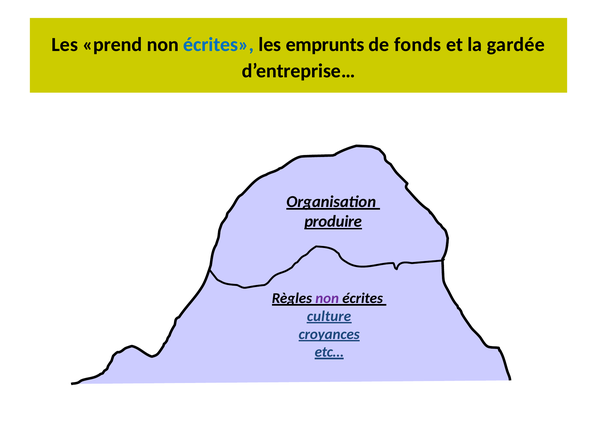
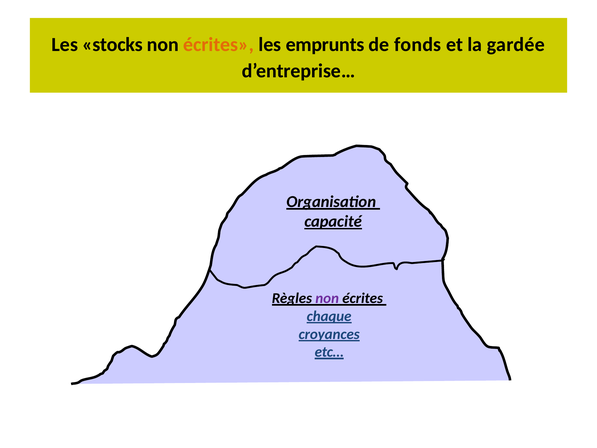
prend: prend -> stocks (112, 45)
écrites colour: blue -> orange (219, 45)
produire: produire -> capacité (333, 221)
culture: culture -> chaque (329, 316)
